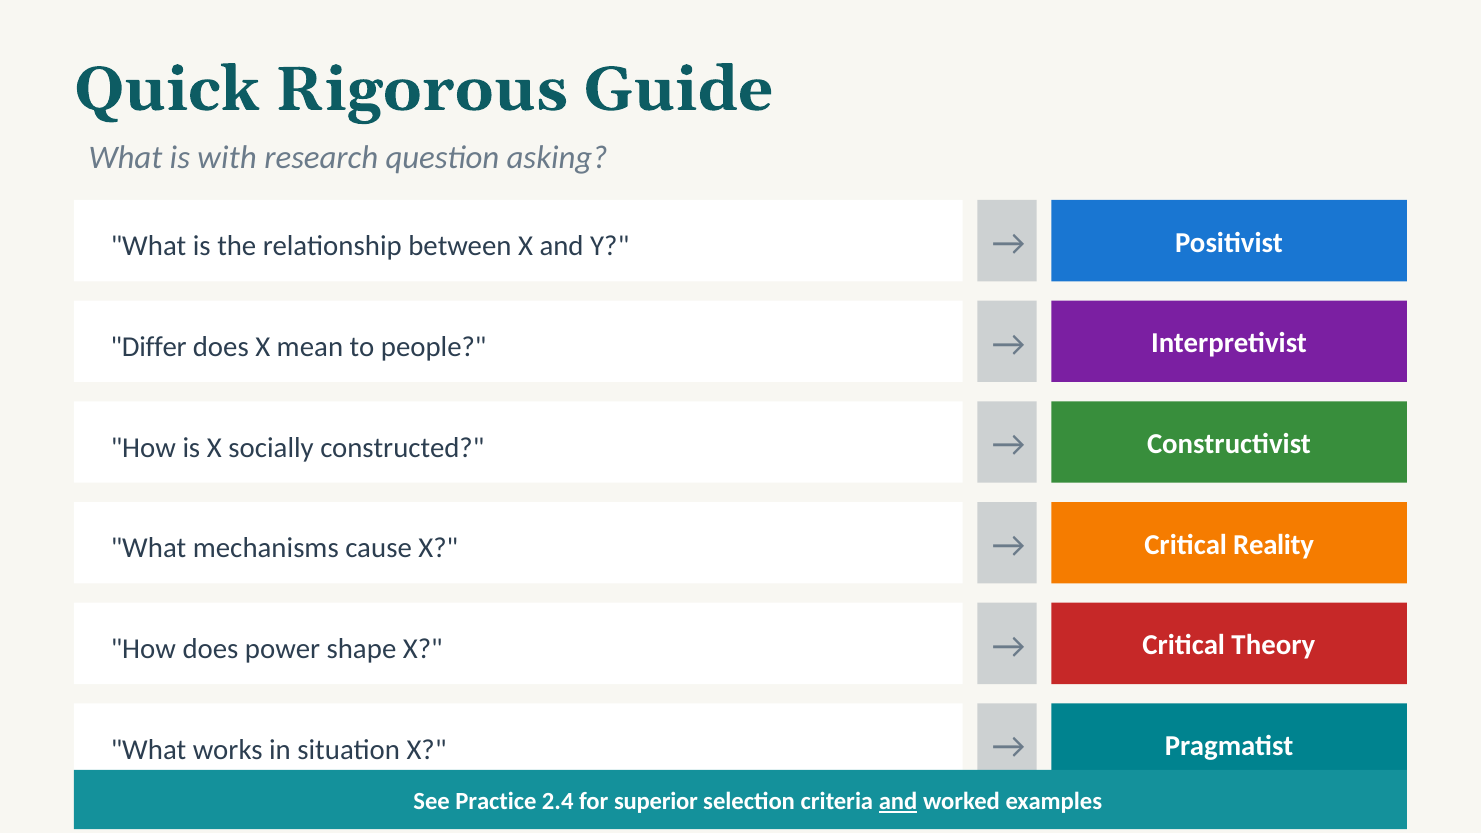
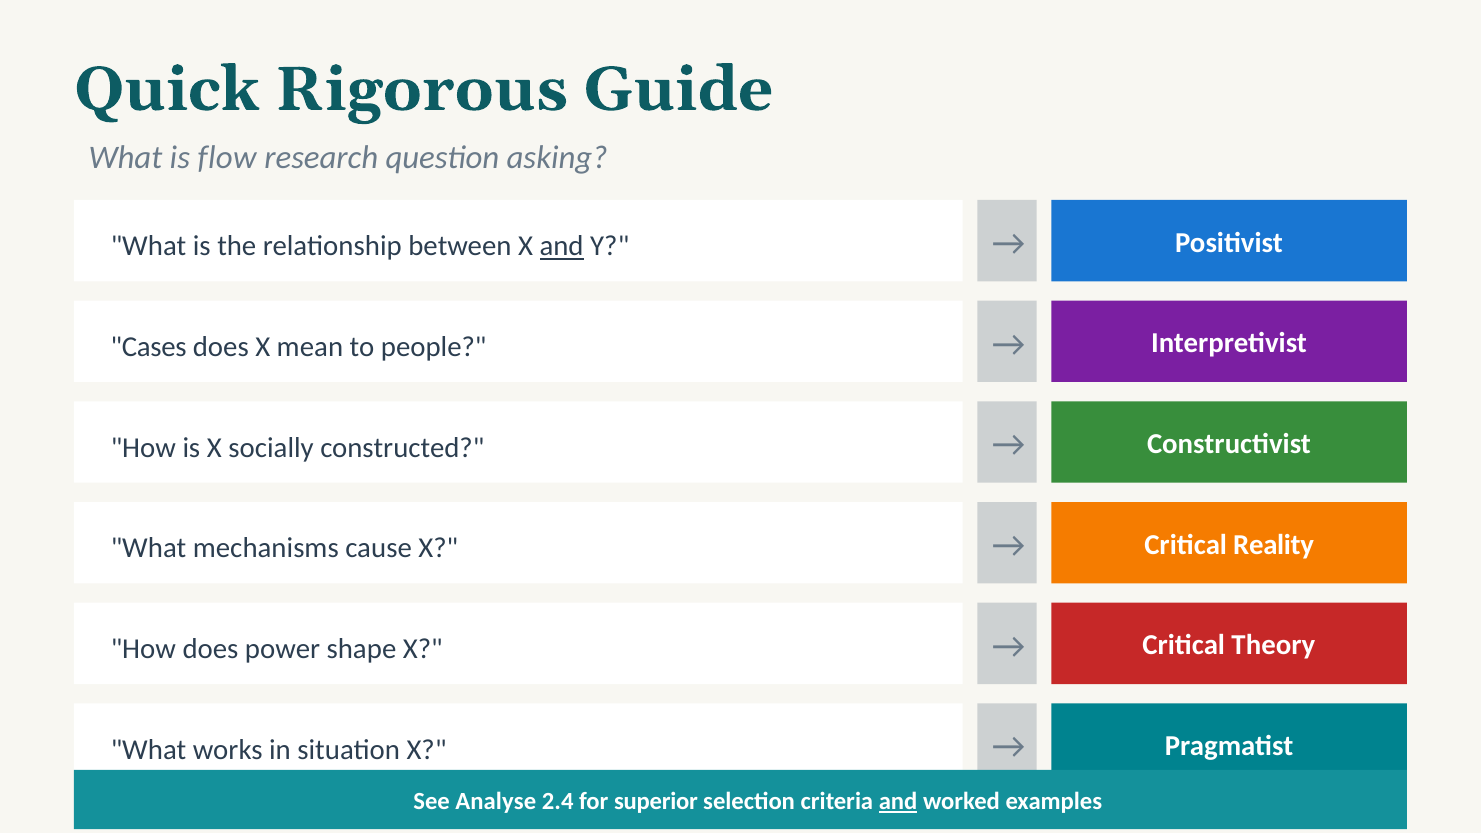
with: with -> flow (227, 158)
and underline: none -> present (562, 246)
Differ: Differ -> Cases (149, 347)
Practice: Practice -> Analyse (496, 801)
